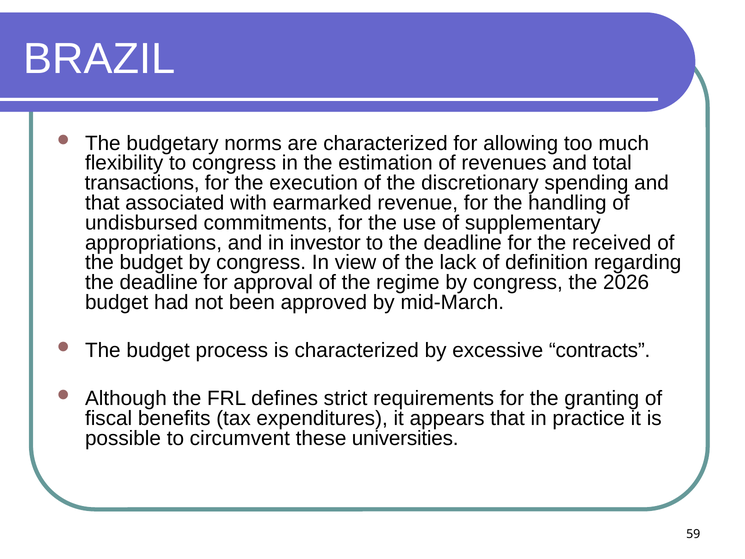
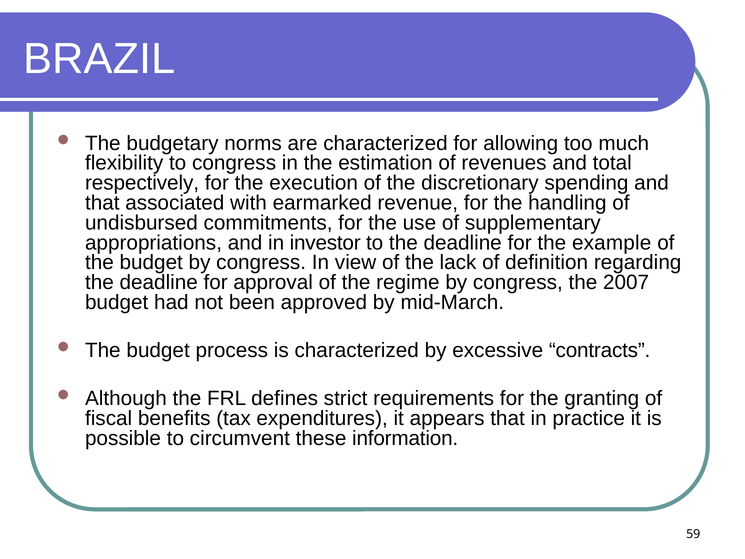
transactions: transactions -> respectively (142, 183)
received: received -> example (612, 243)
2026: 2026 -> 2007 (626, 282)
universities: universities -> information (405, 438)
